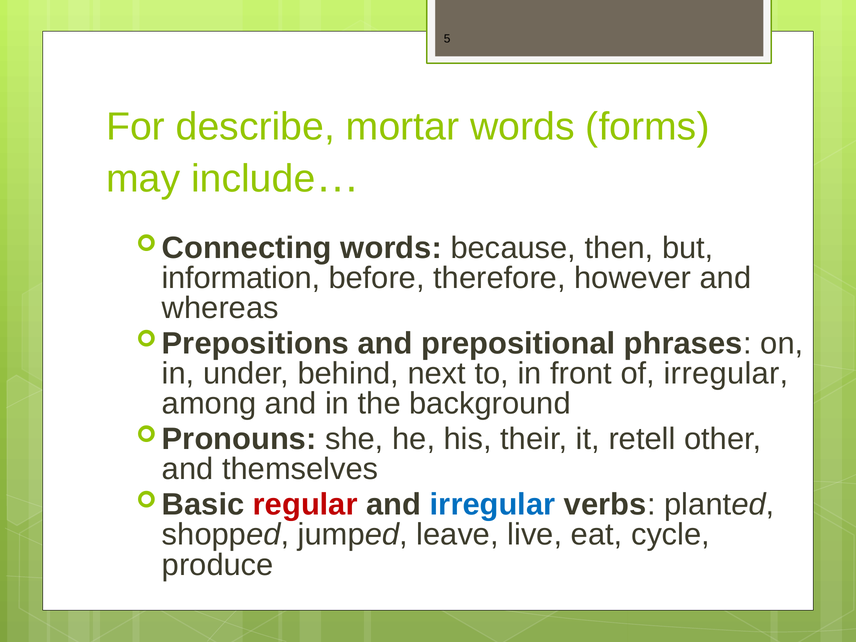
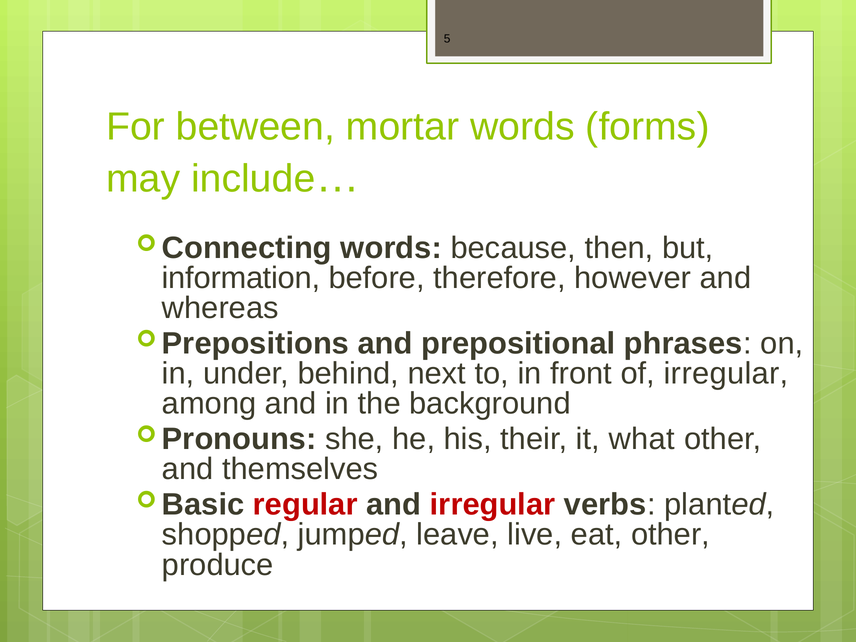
describe: describe -> between (255, 127)
retell: retell -> what (642, 439)
irregular colour: blue -> red (493, 505)
eat cycle: cycle -> other (671, 535)
